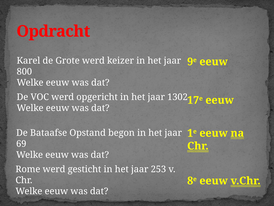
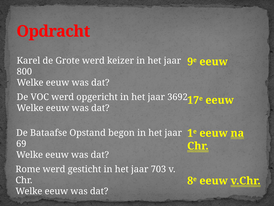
1302: 1302 -> 3692 (177, 97)
253: 253 -> 703 (158, 169)
